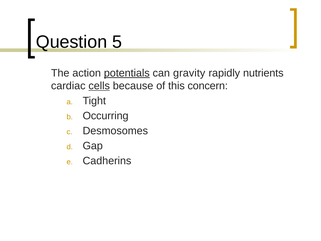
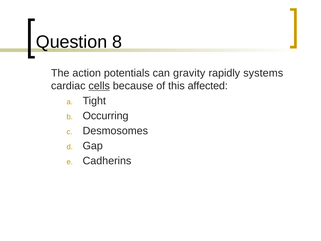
5: 5 -> 8 (117, 42)
potentials underline: present -> none (127, 73)
nutrients: nutrients -> systems (263, 73)
concern: concern -> affected (208, 86)
